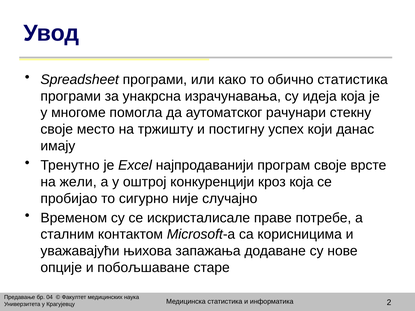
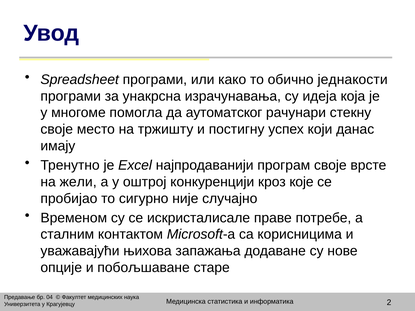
обично статистика: статистика -> једнакости (353, 80)
кроз која: која -> које (302, 182)
